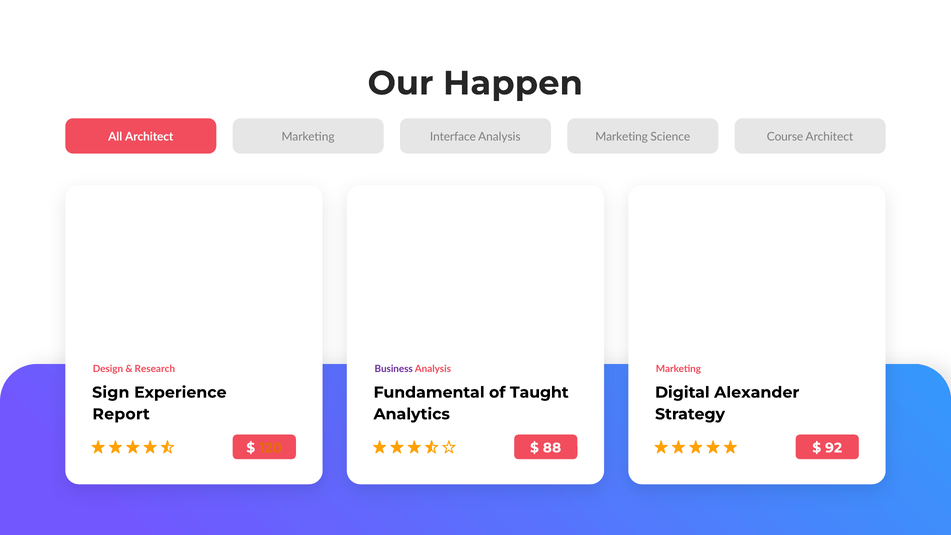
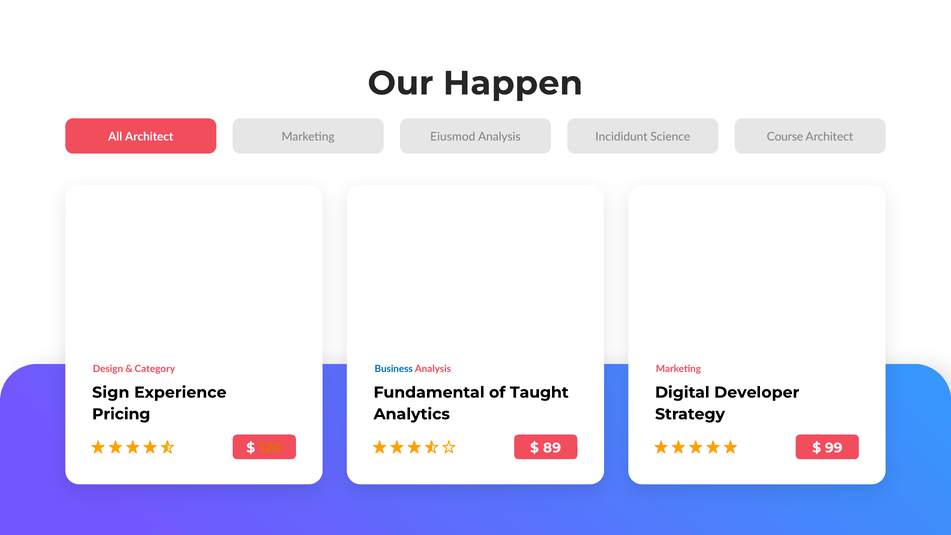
Interface: Interface -> Eiusmod (453, 137)
Analysis Marketing: Marketing -> Incididunt (621, 137)
Research: Research -> Category (155, 369)
Business colour: purple -> blue (394, 369)
Alexander: Alexander -> Developer (757, 392)
Report: Report -> Pricing (121, 414)
88: 88 -> 89 (552, 448)
92: 92 -> 99 (834, 448)
